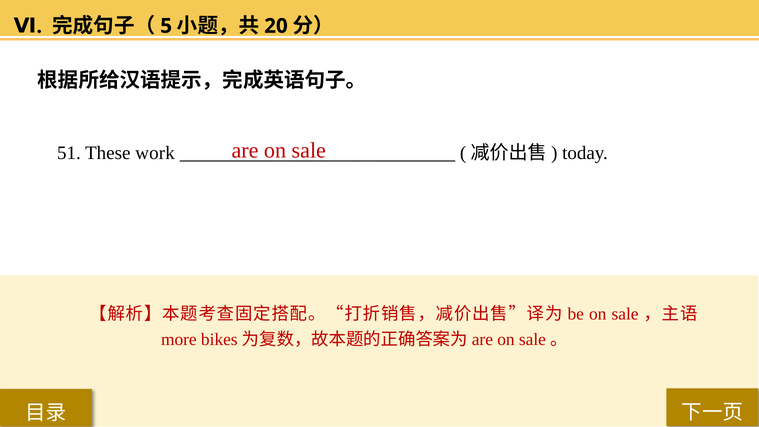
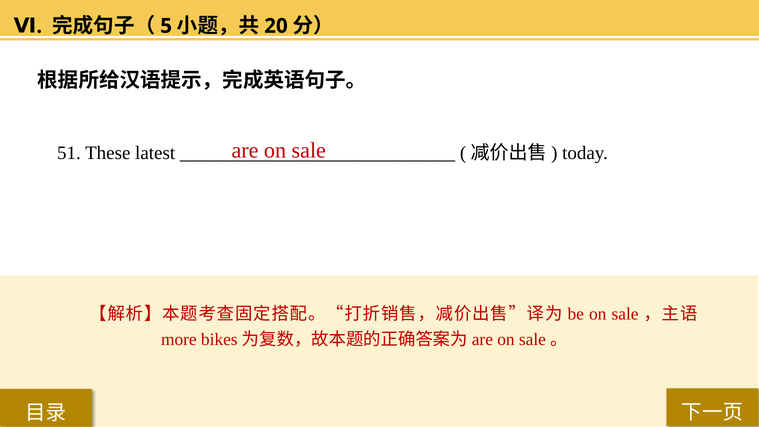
work: work -> latest (155, 153)
